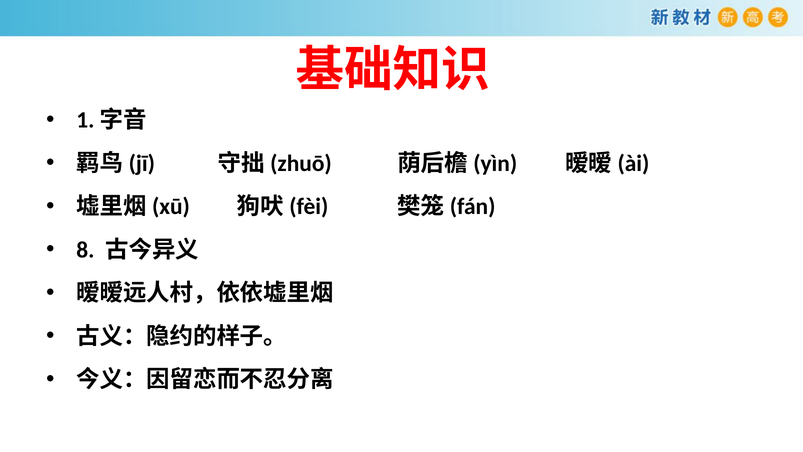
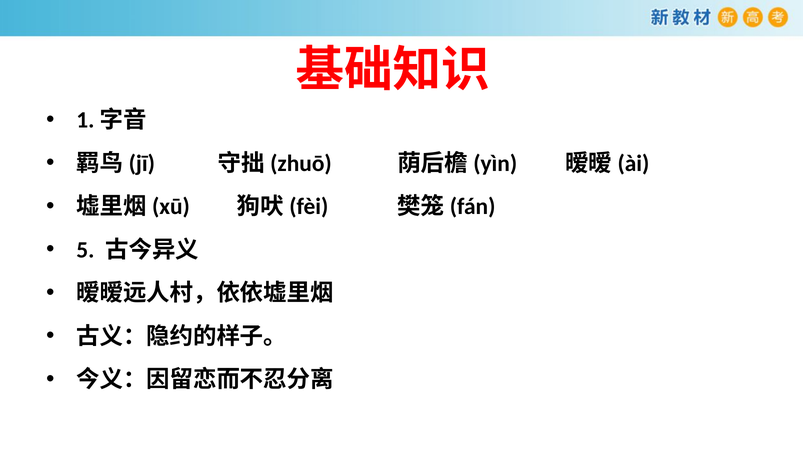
8: 8 -> 5 (85, 250)
